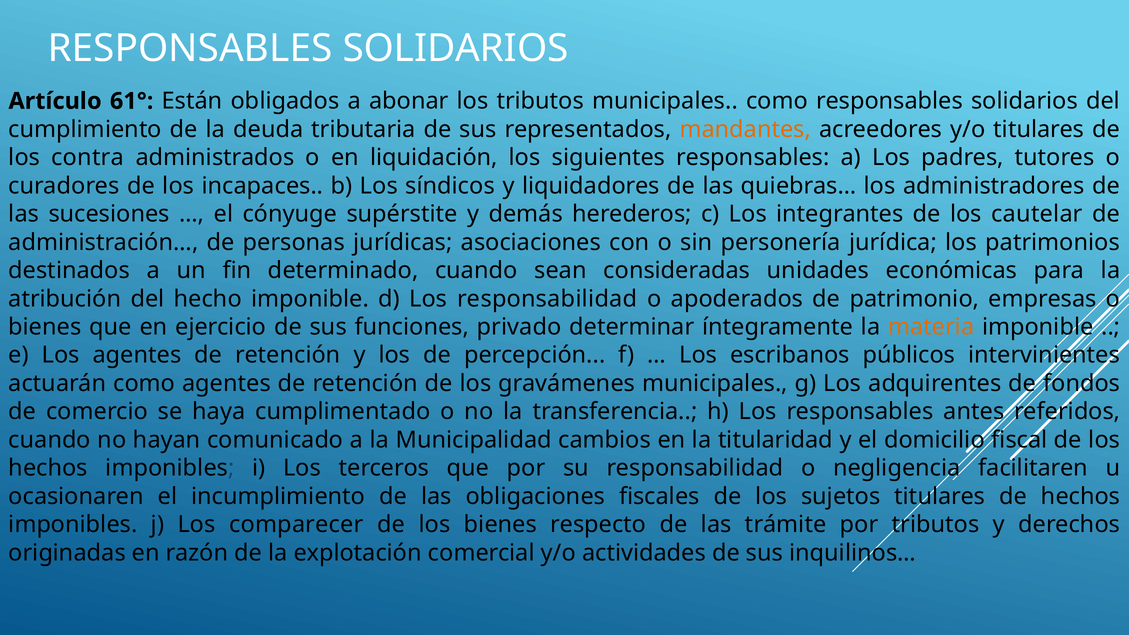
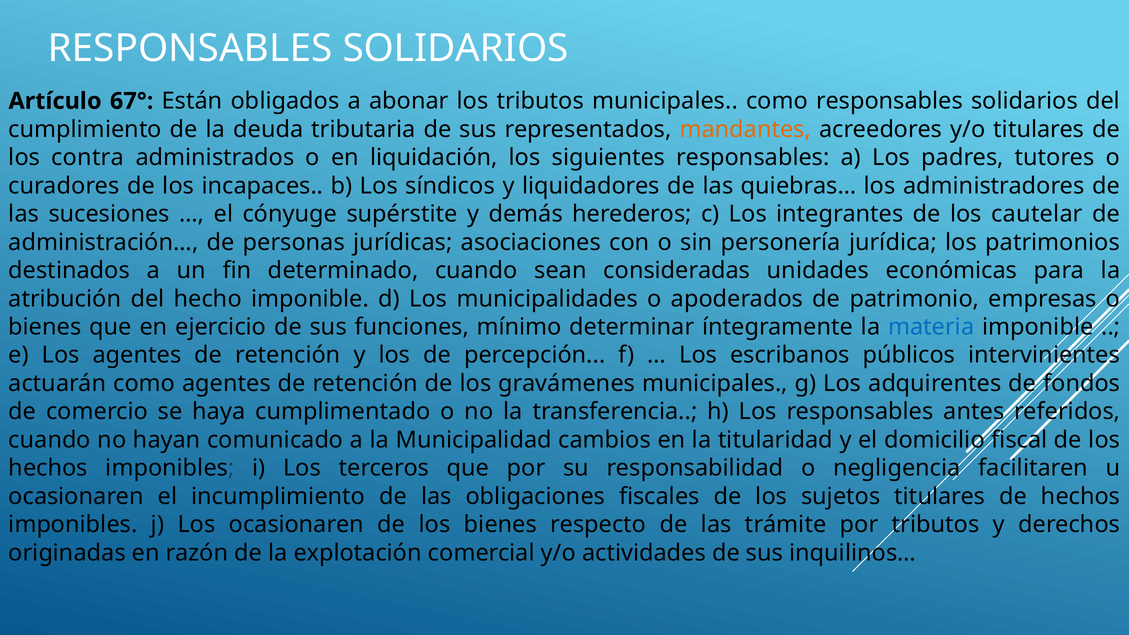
61°: 61° -> 67° (132, 101)
Los responsabilidad: responsabilidad -> municipalidades (547, 299)
privado: privado -> mínimo (519, 327)
materia colour: orange -> blue (931, 327)
Los comparecer: comparecer -> ocasionaren (297, 525)
